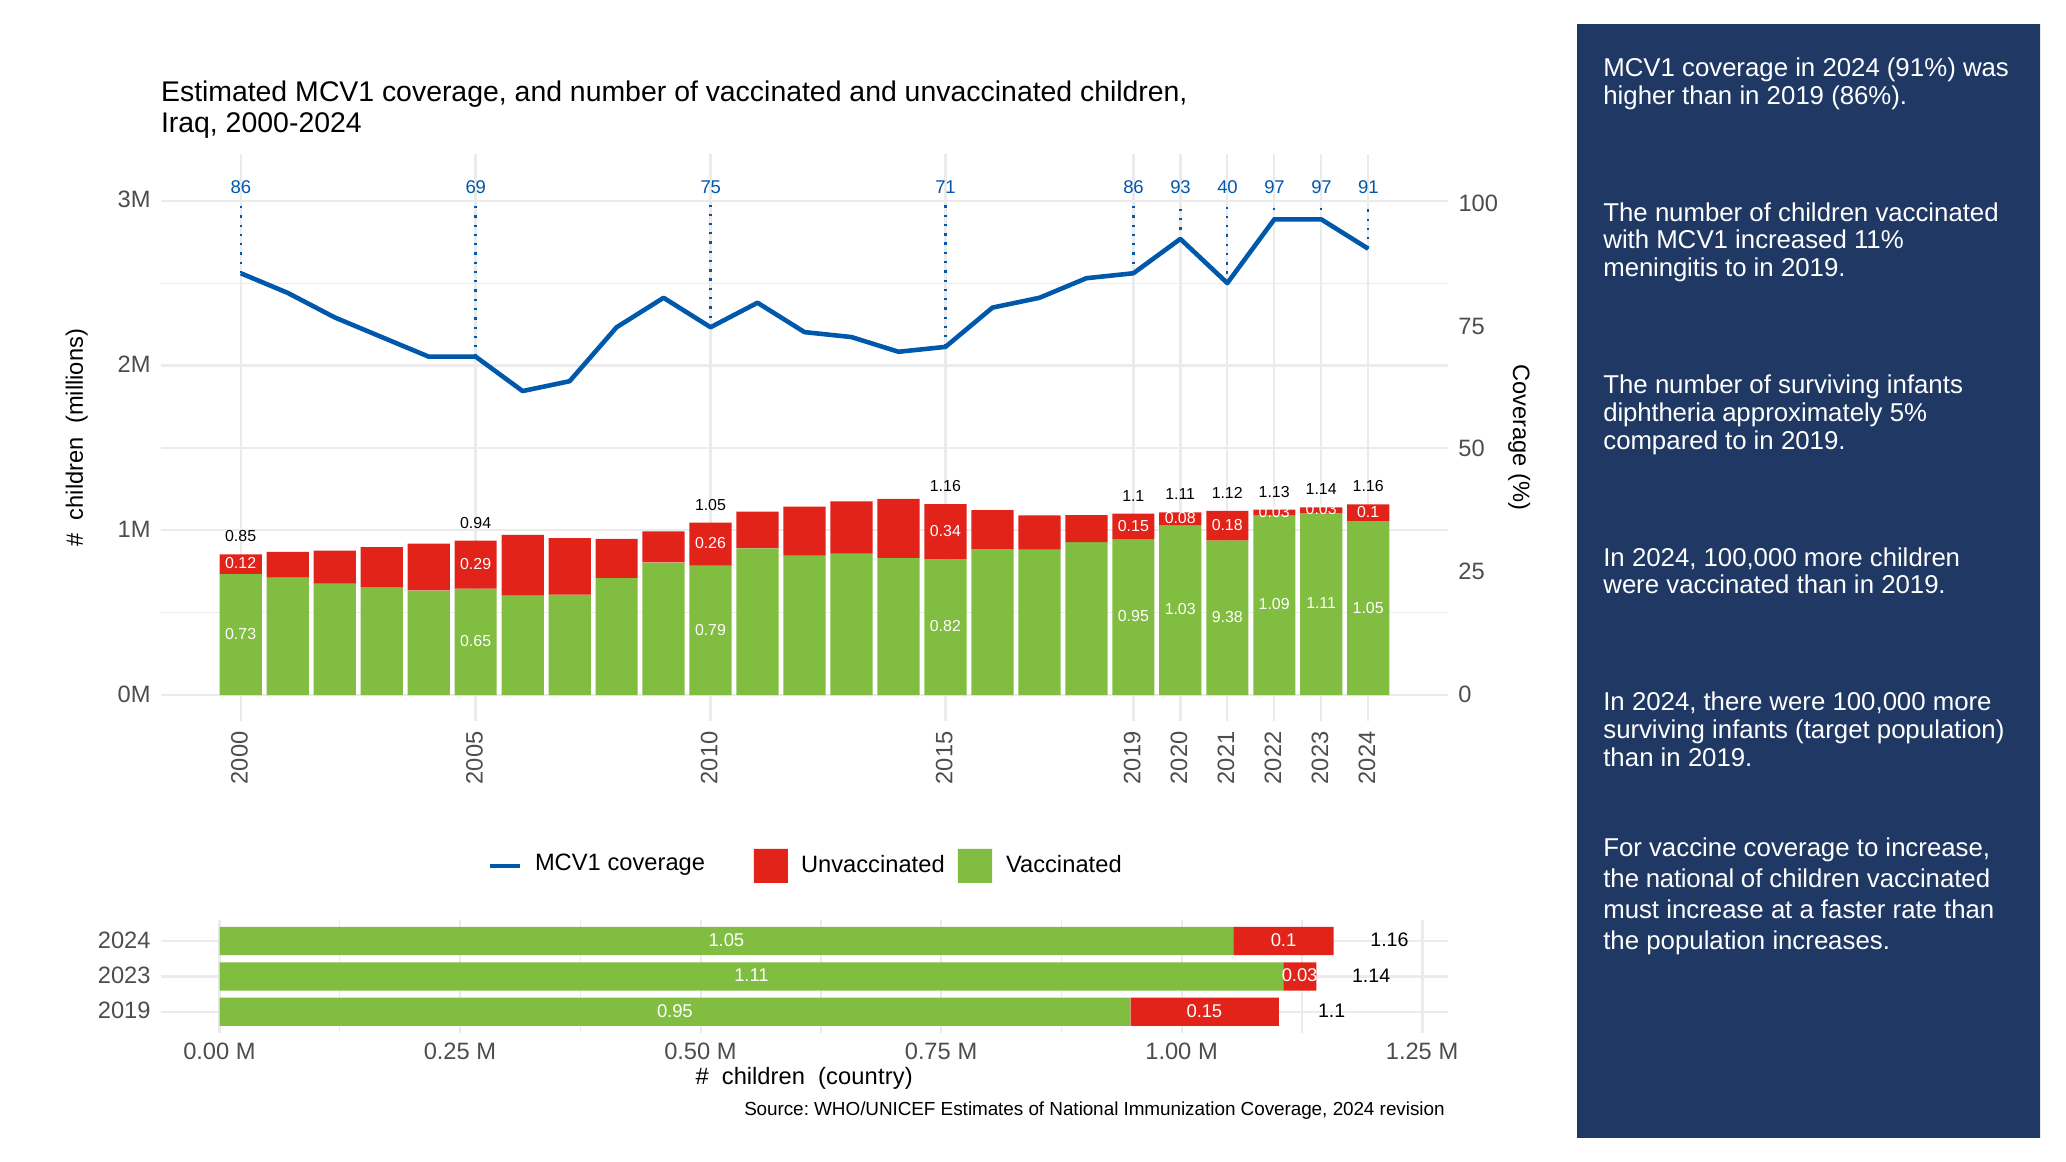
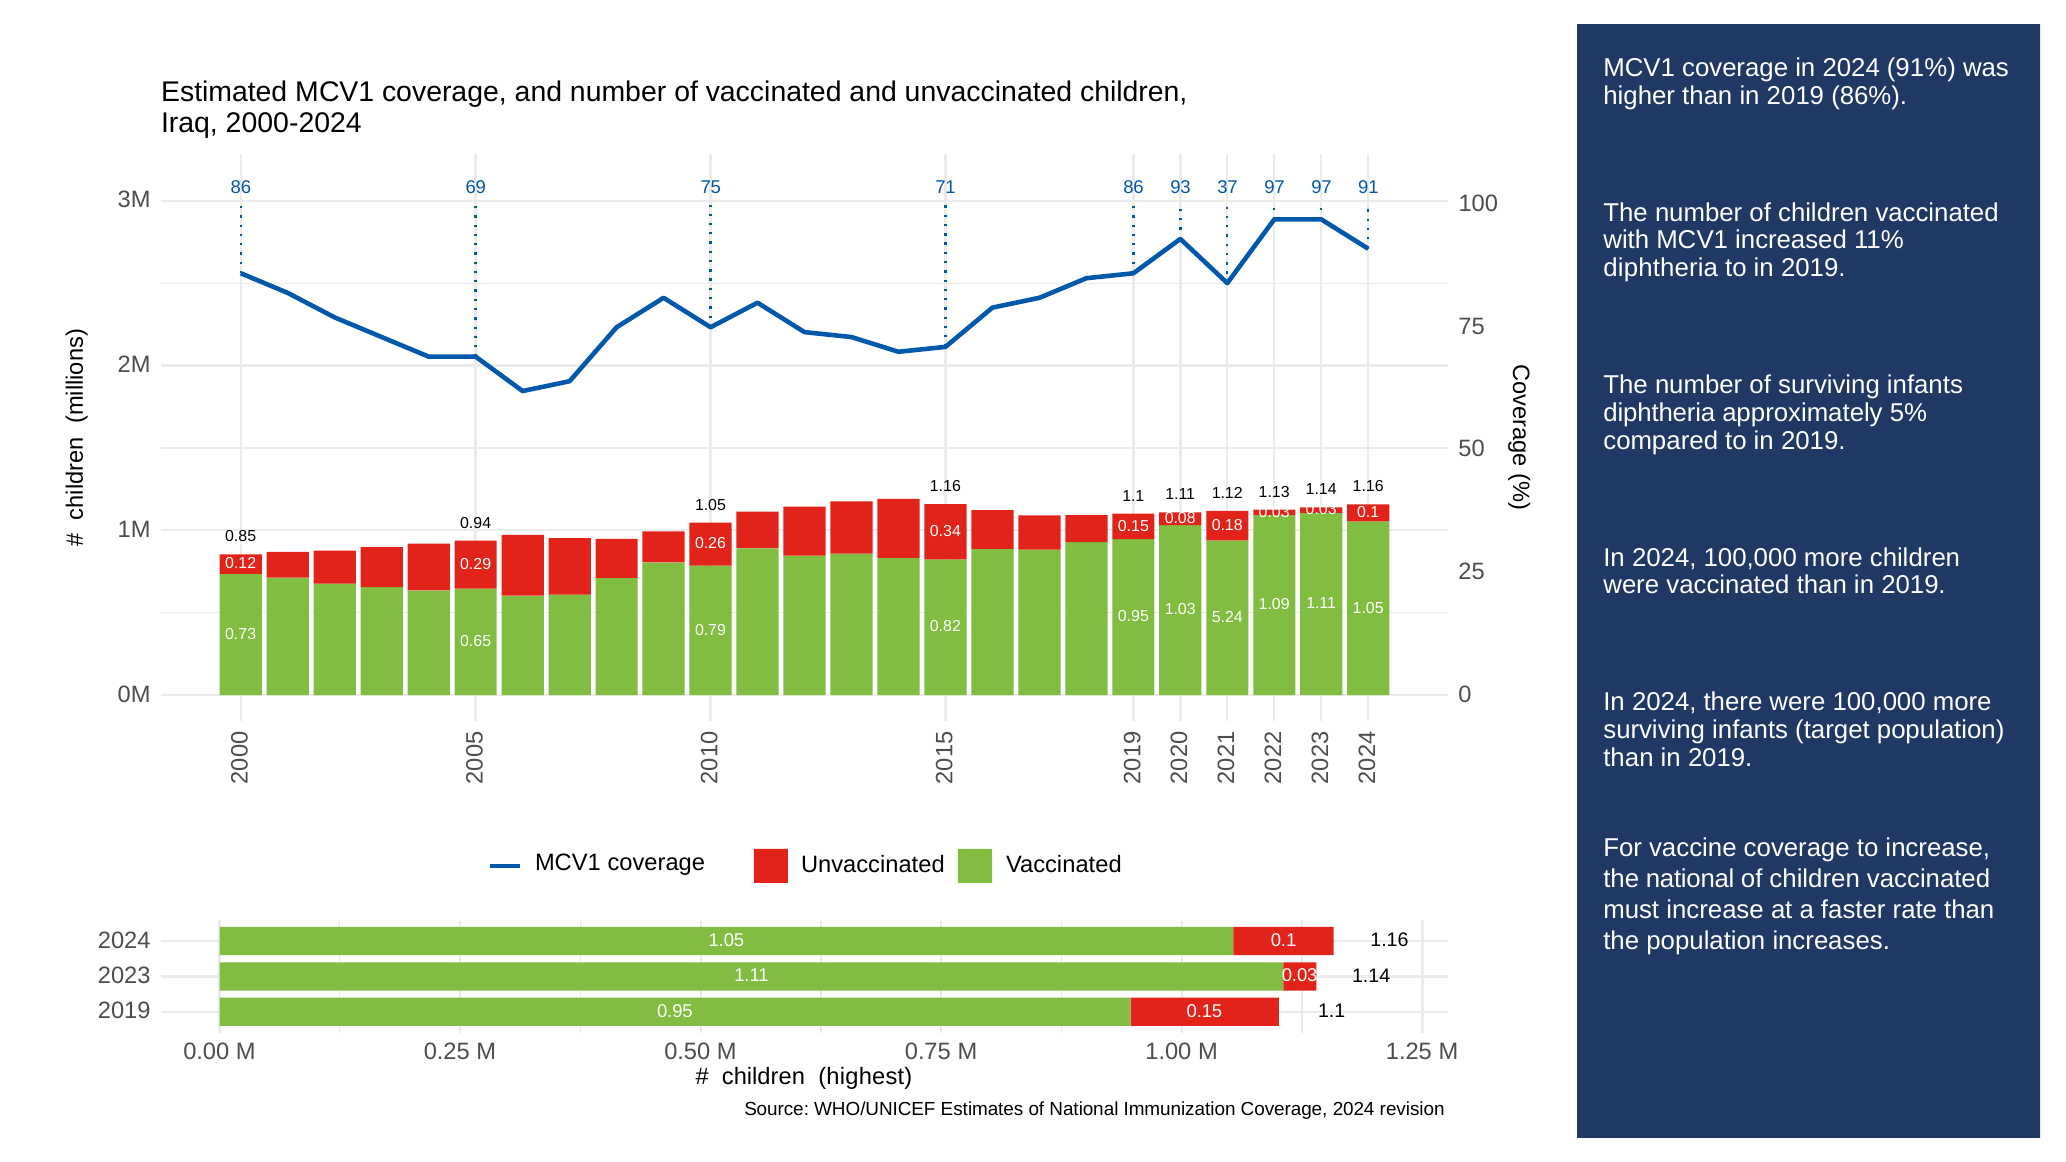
40: 40 -> 37 (1228, 187)
meningitis: meningitis -> diphtheria (1661, 268)
9.38: 9.38 -> 5.24 (1227, 617)
country: country -> highest (865, 1077)
